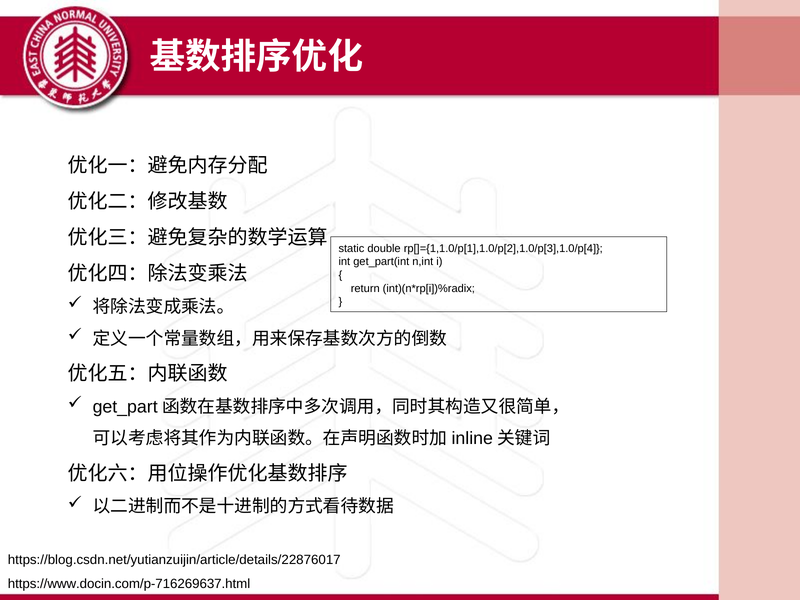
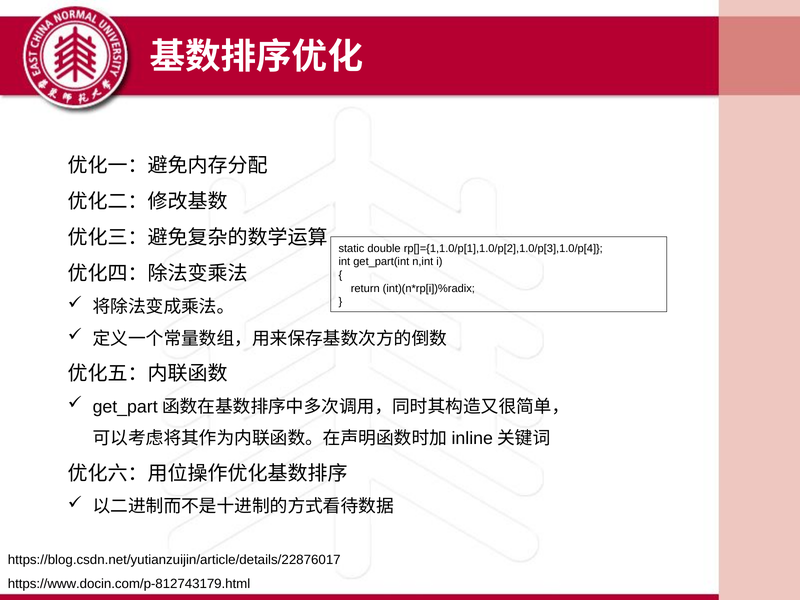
https://www.docin.com/p-716269637.html: https://www.docin.com/p-716269637.html -> https://www.docin.com/p-812743179.html (129, 584)
